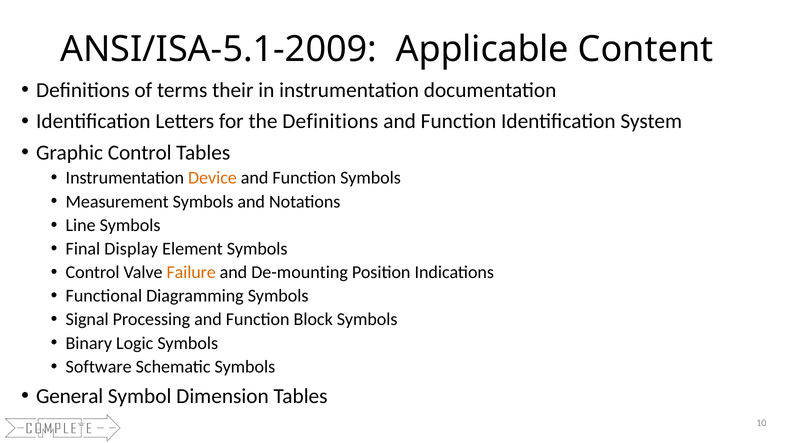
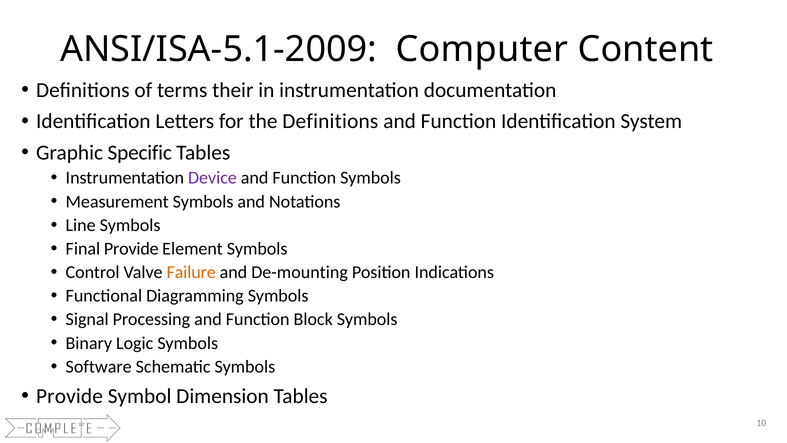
Applicable: Applicable -> Computer (482, 49)
Graphic Control: Control -> Specific (140, 153)
Device colour: orange -> purple (212, 178)
Final Display: Display -> Provide (131, 249)
General: General -> Provide (69, 396)
